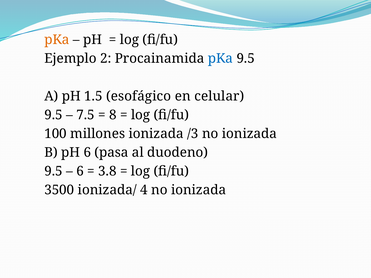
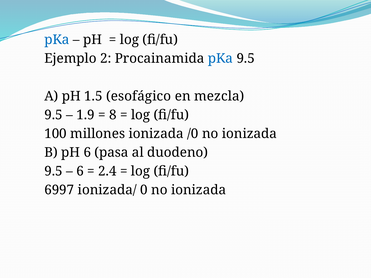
pKa colour: orange -> blue (57, 40)
celular: celular -> mezcla (219, 96)
7.5: 7.5 -> 1.9 (85, 115)
/3: /3 -> /0 (193, 134)
3.8: 3.8 -> 2.4 (107, 171)
3500: 3500 -> 6997 (59, 190)
4: 4 -> 0 (144, 190)
